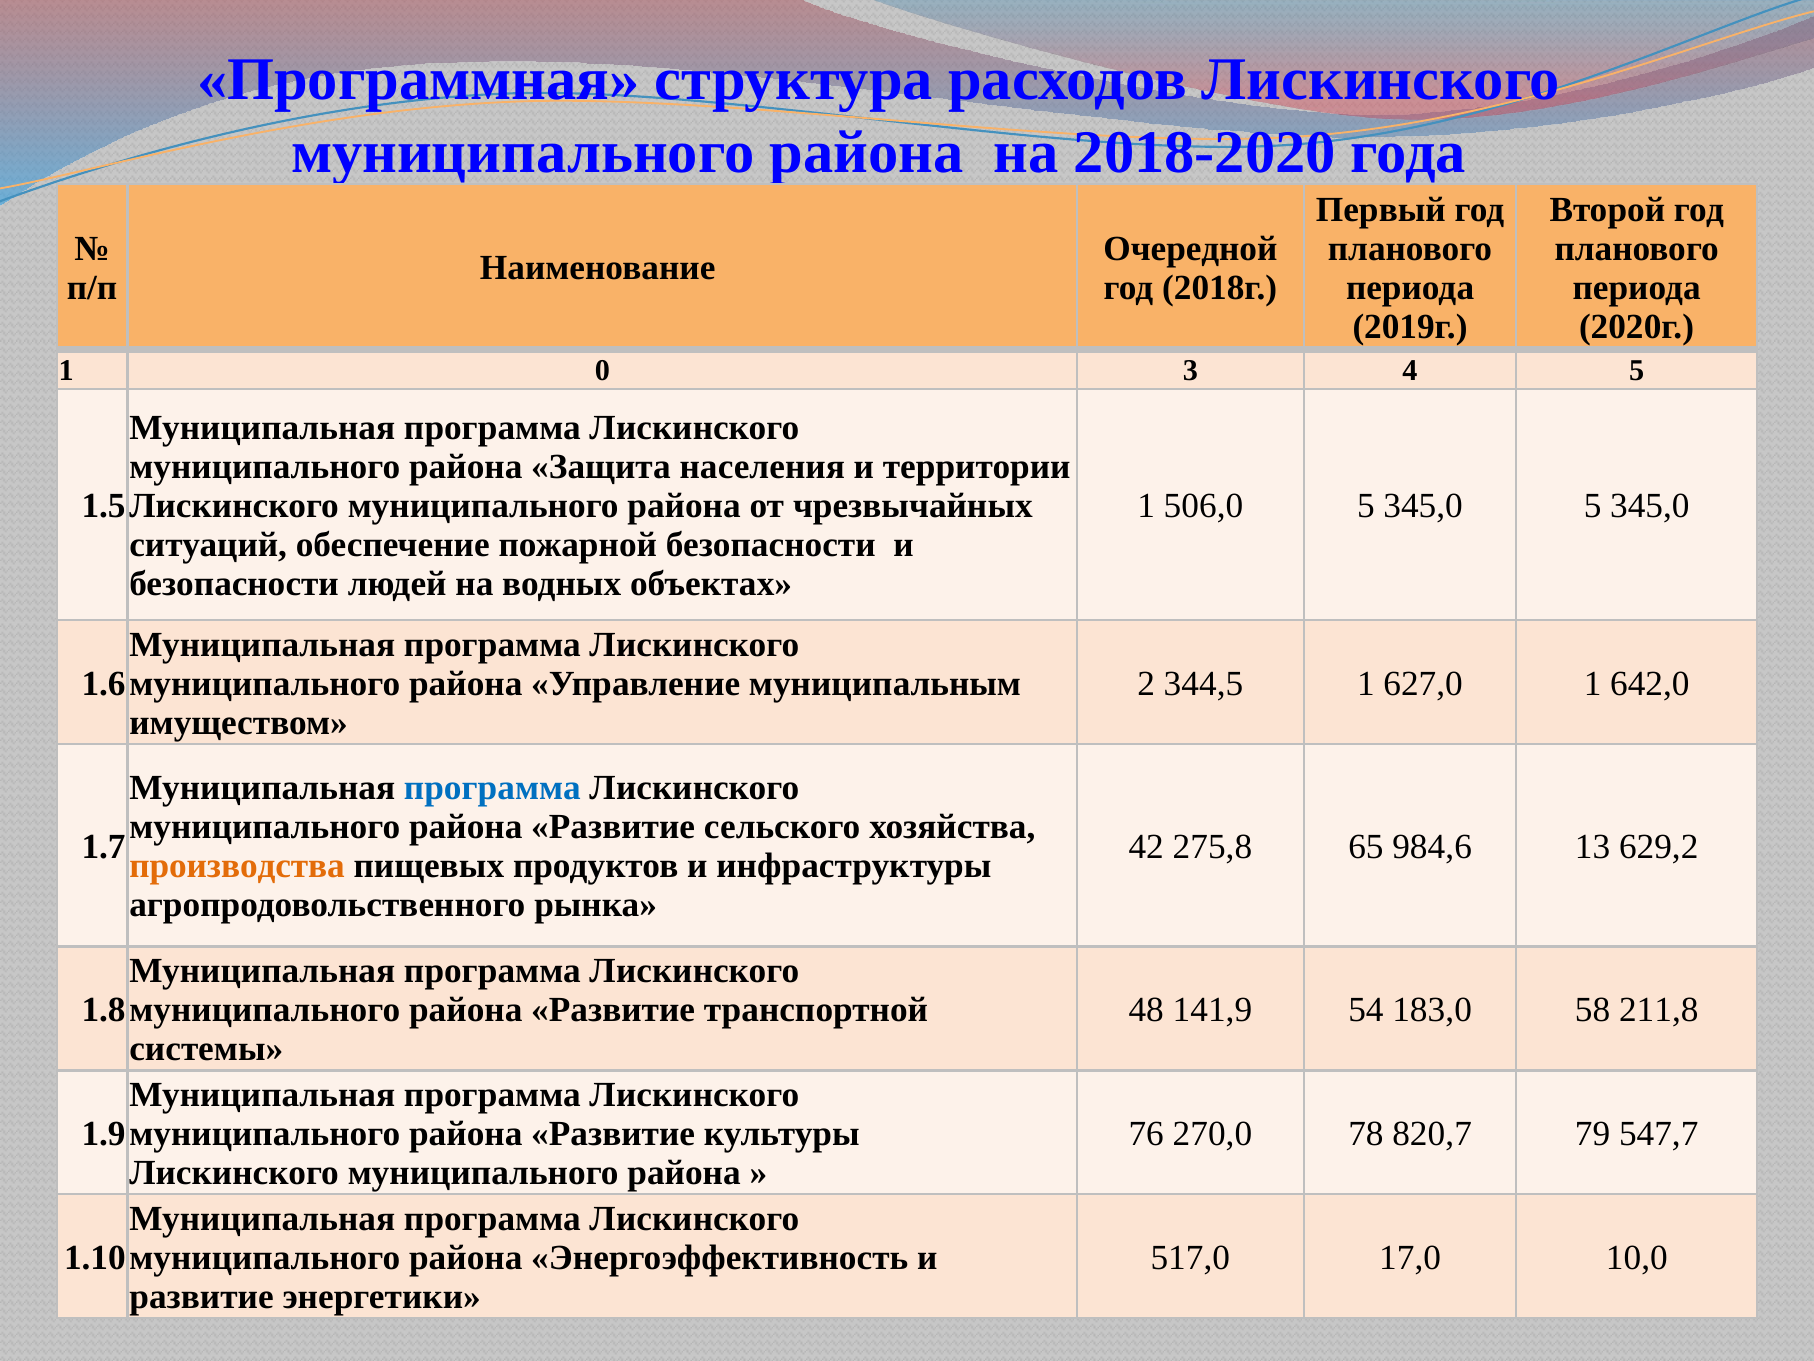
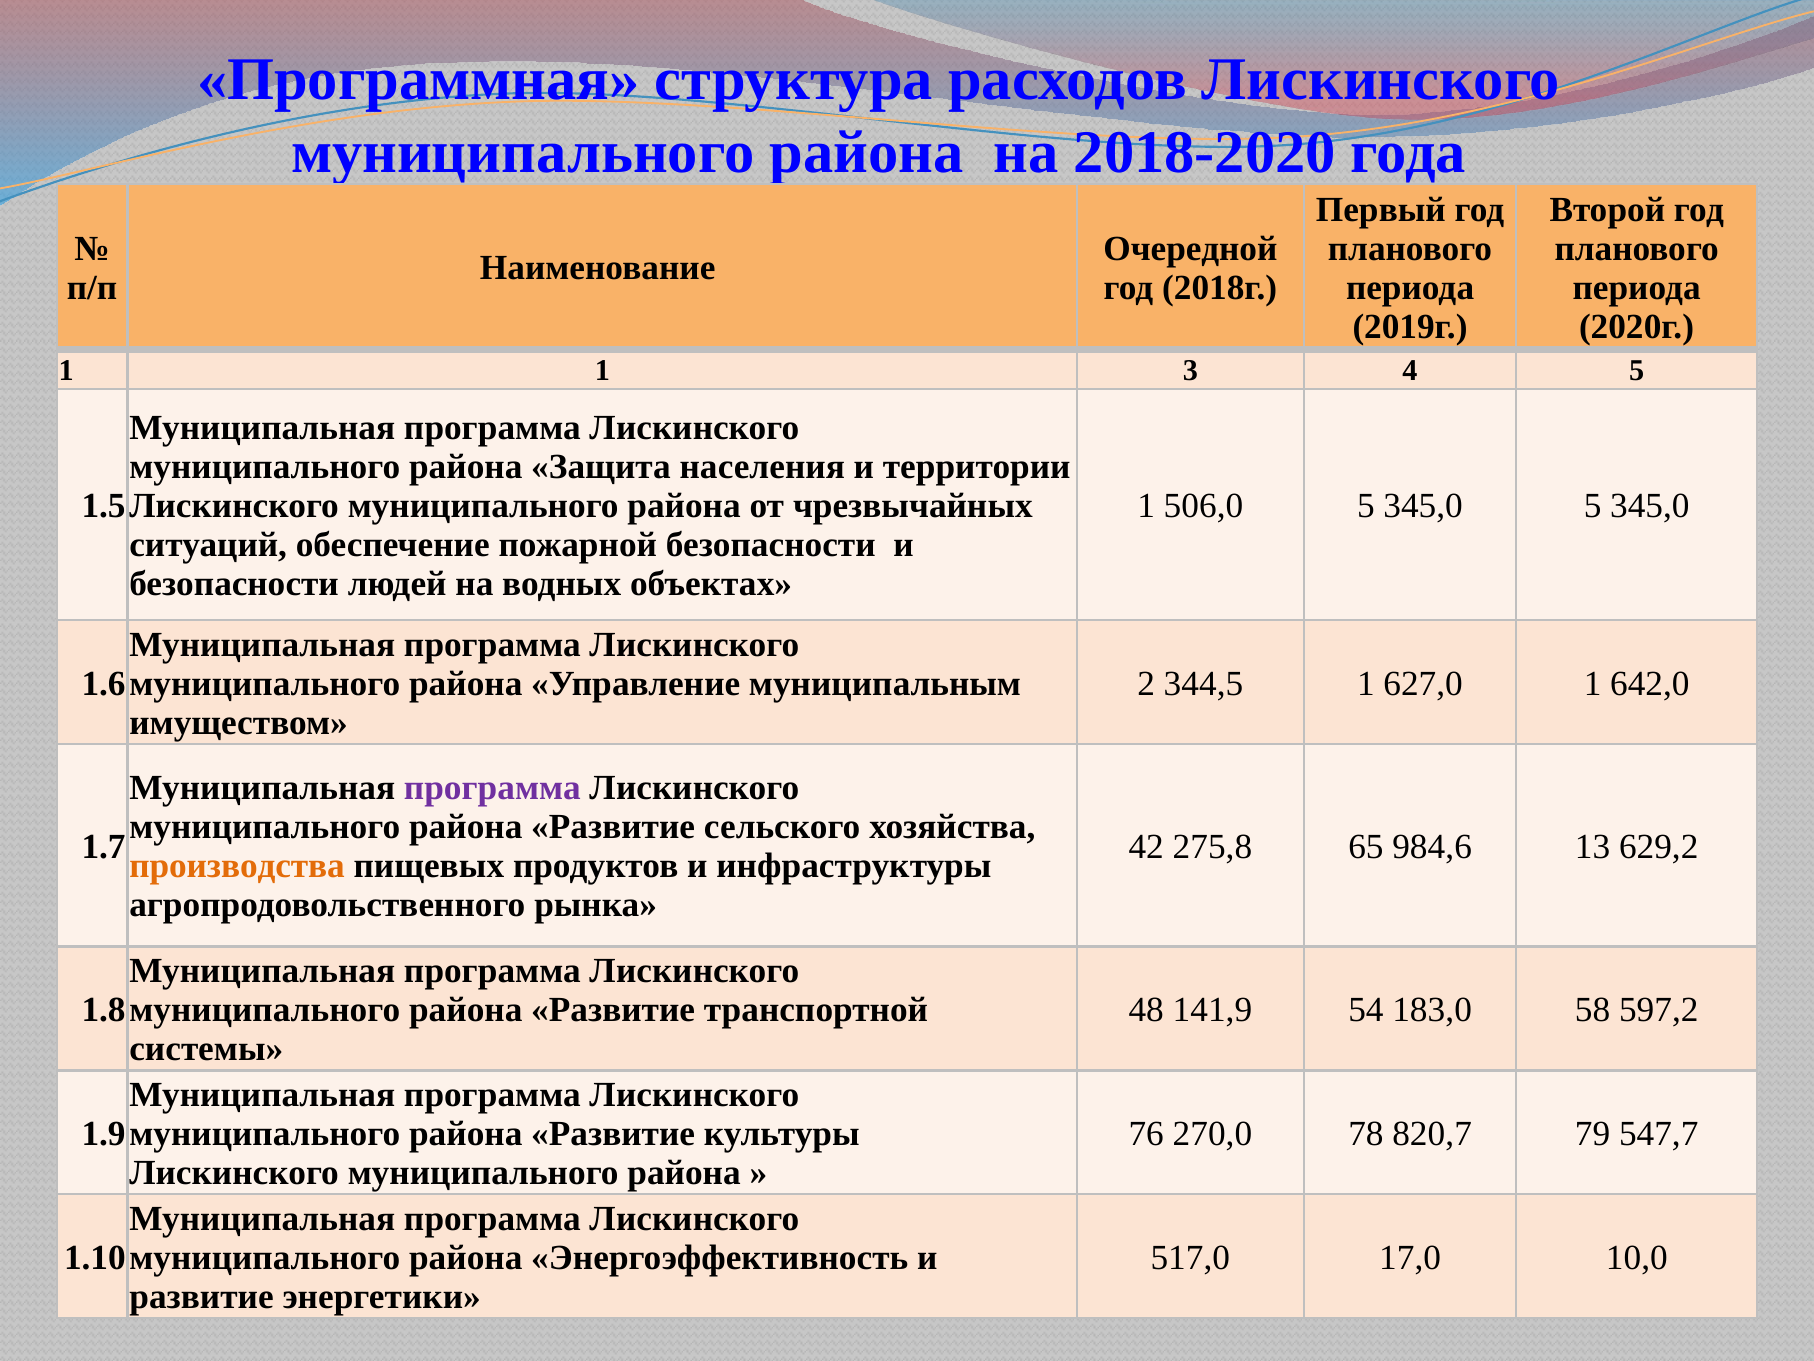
1 0: 0 -> 1 (602, 370)
программа colour: blue -> purple (492, 788)
211,8: 211,8 -> 597,2 (1659, 1009)
